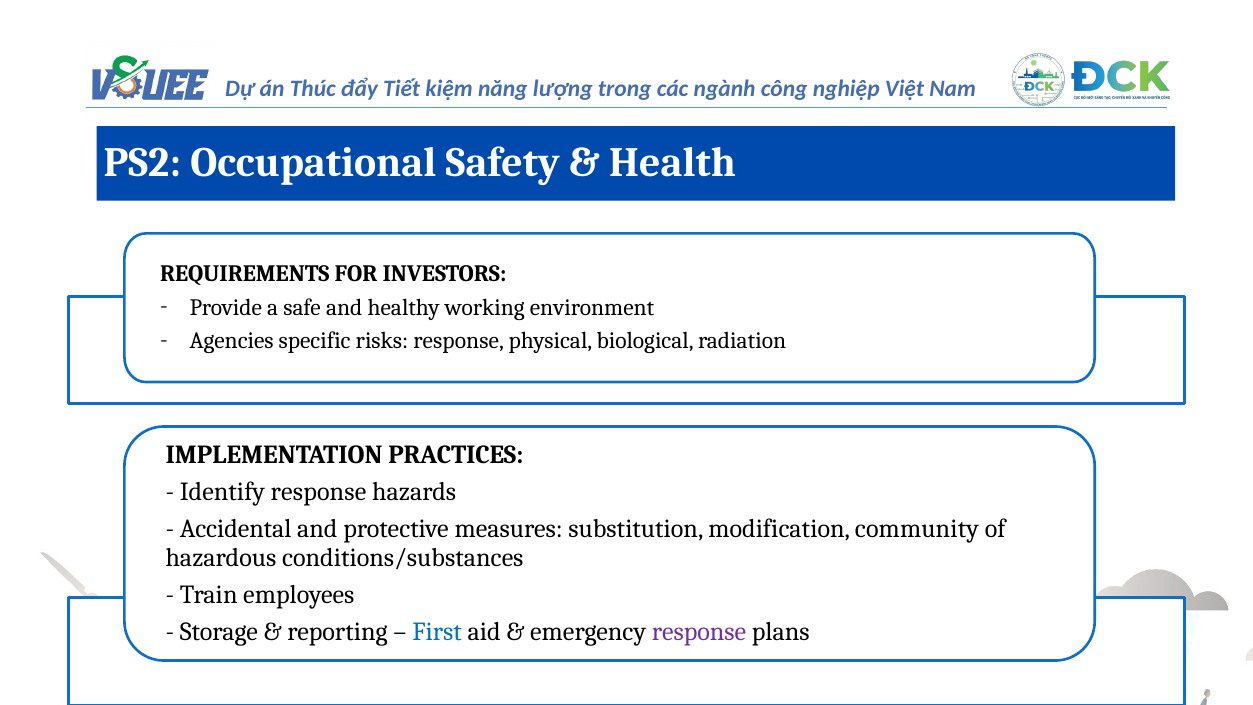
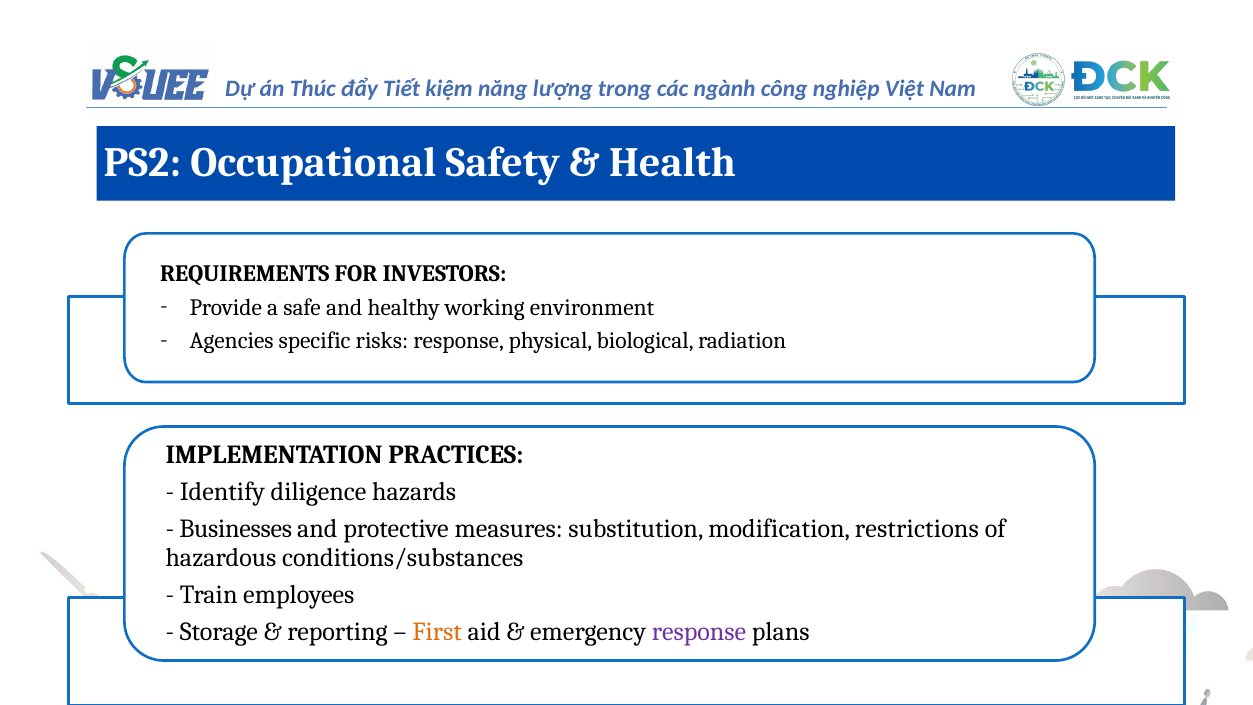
Identify response: response -> diligence (319, 492)
Accidental: Accidental -> Businesses (236, 529)
community: community -> restrictions (917, 529)
First colour: blue -> orange (437, 632)
